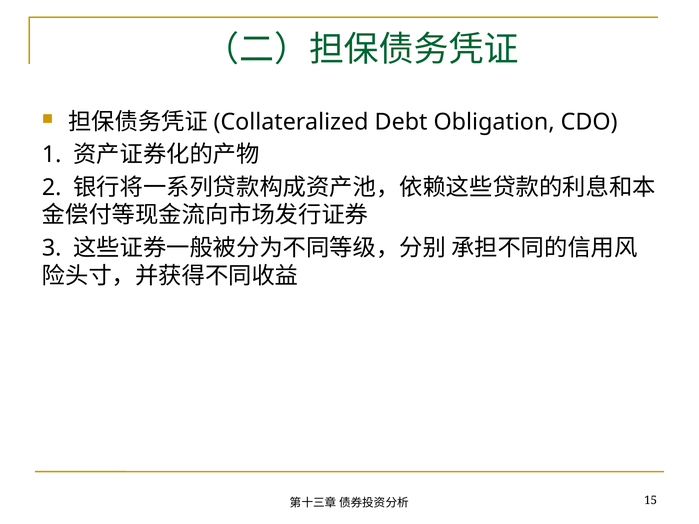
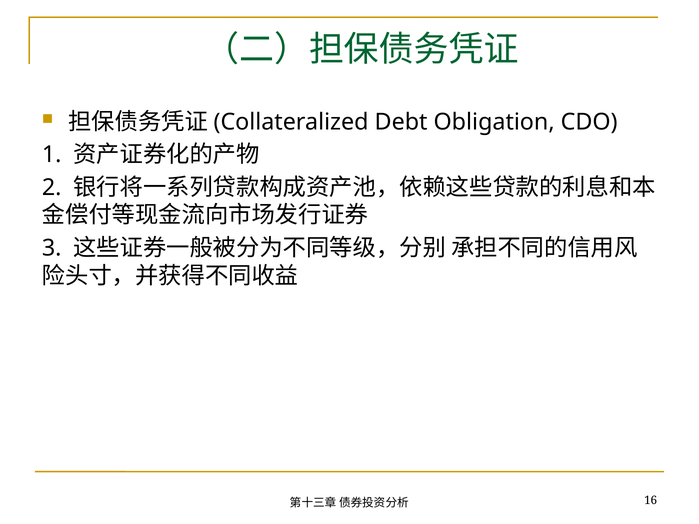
15: 15 -> 16 (651, 501)
